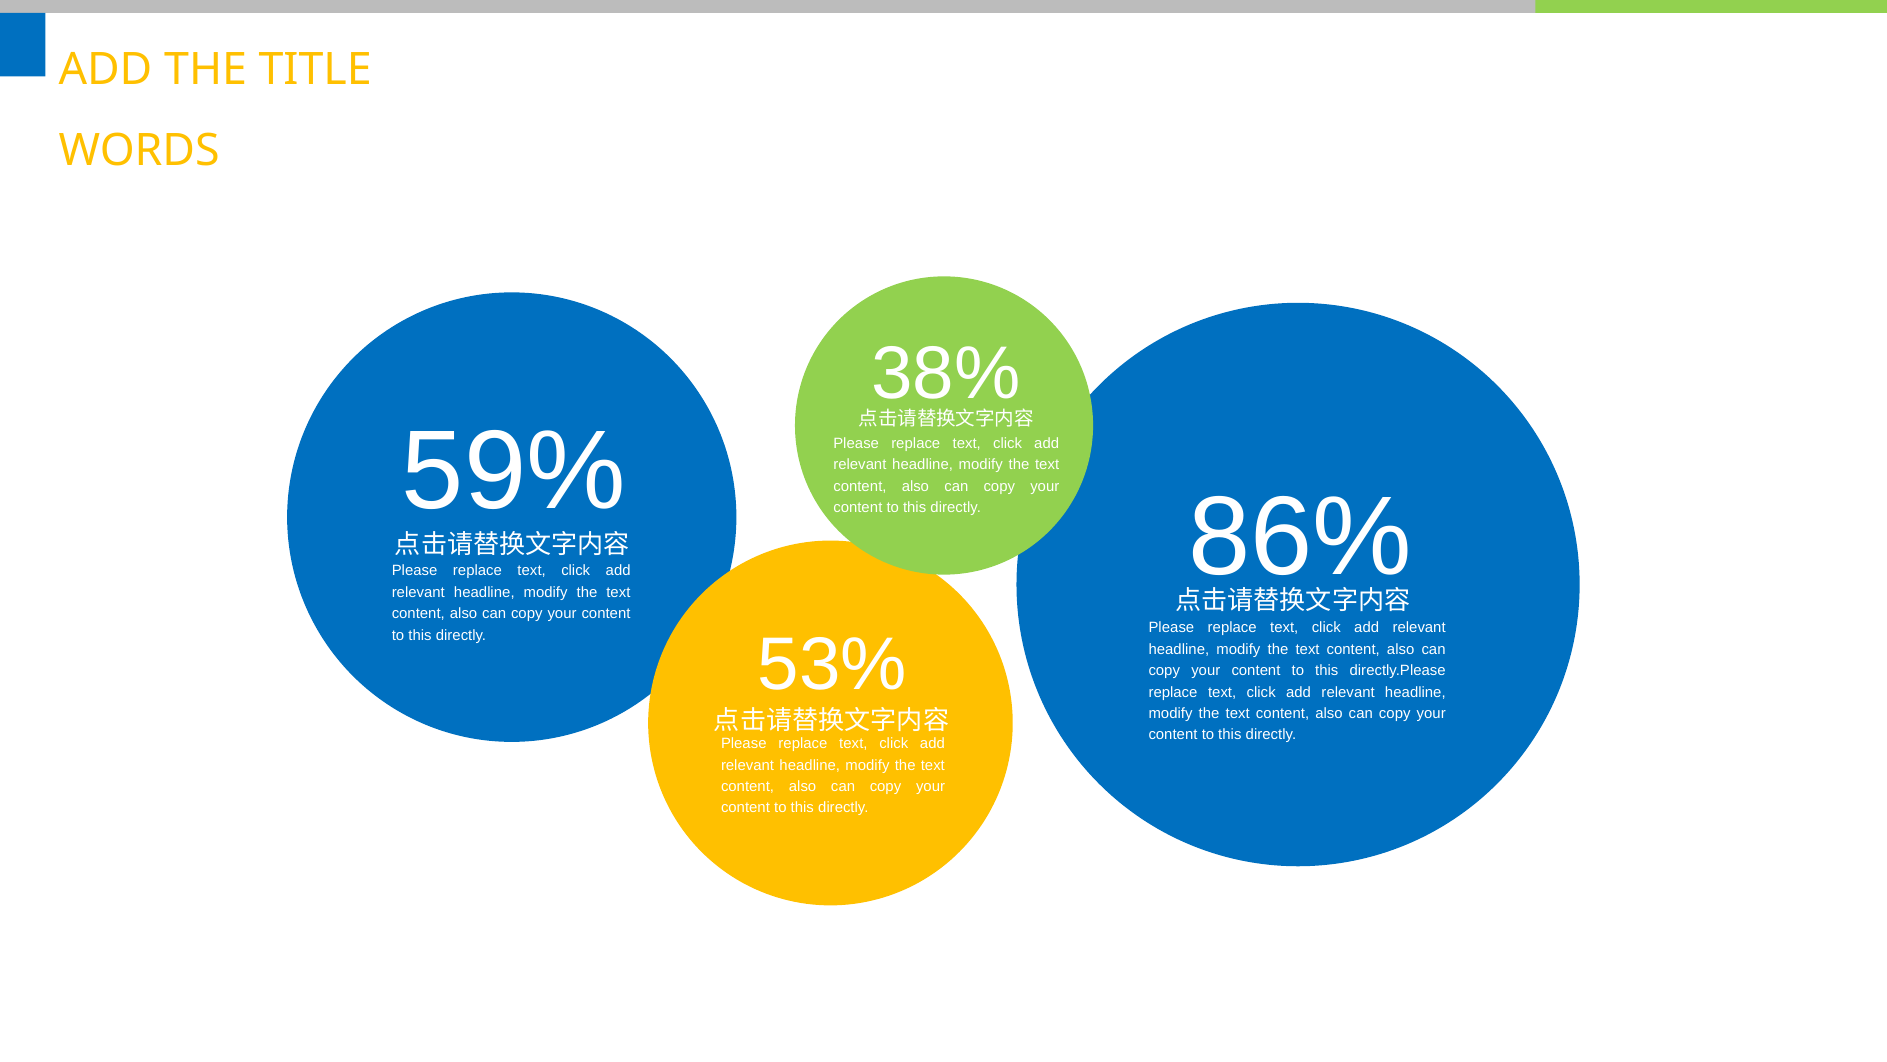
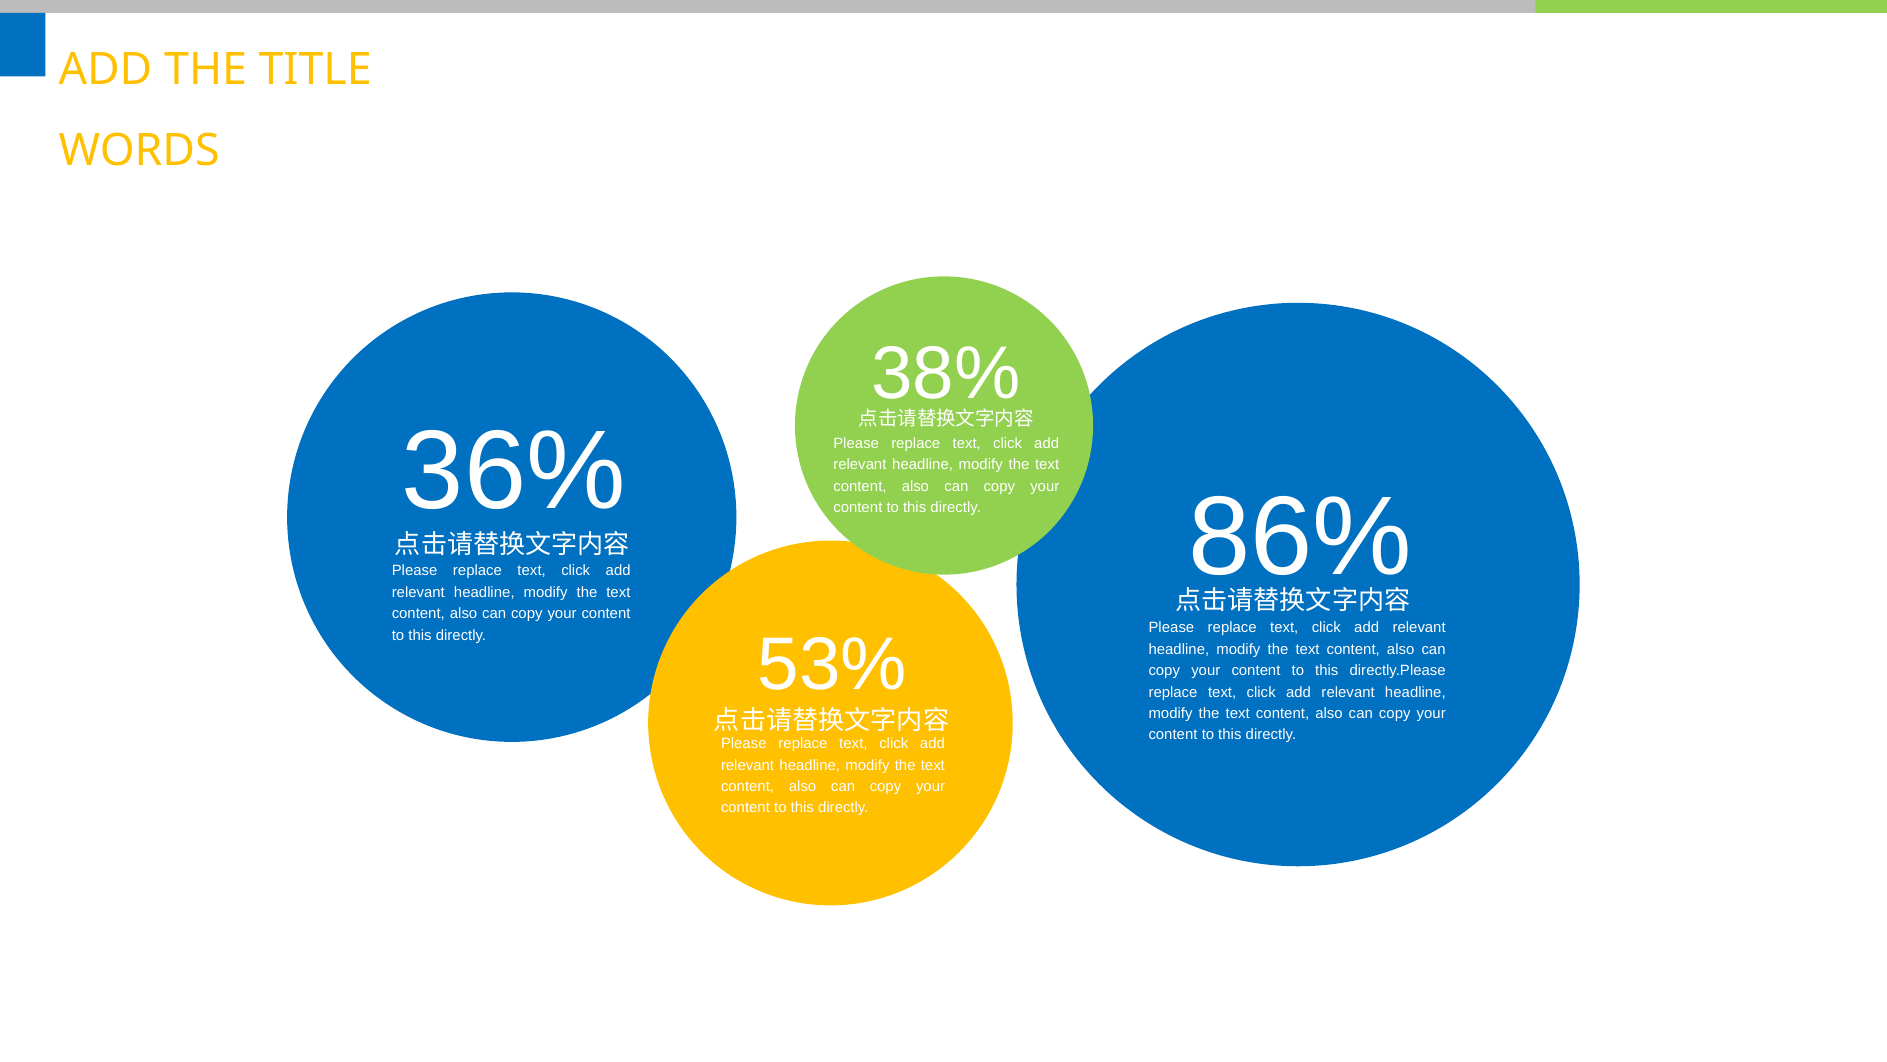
59%: 59% -> 36% (514, 471)
